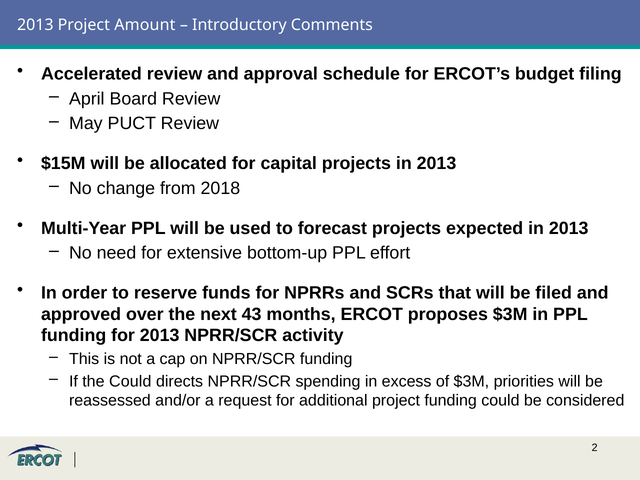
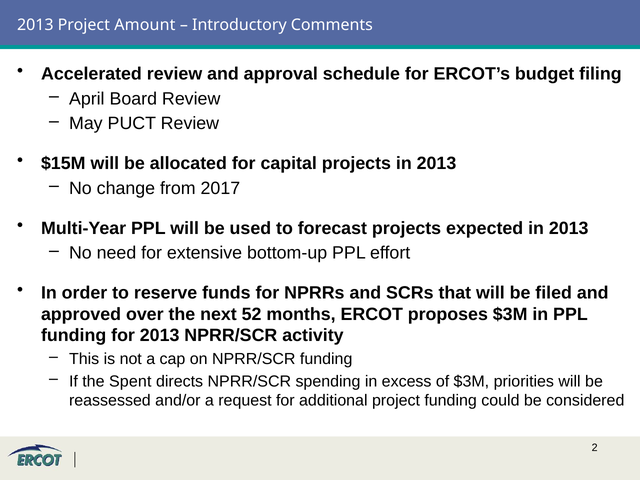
2018: 2018 -> 2017 (220, 188)
43: 43 -> 52 (252, 314)
the Could: Could -> Spent (130, 381)
